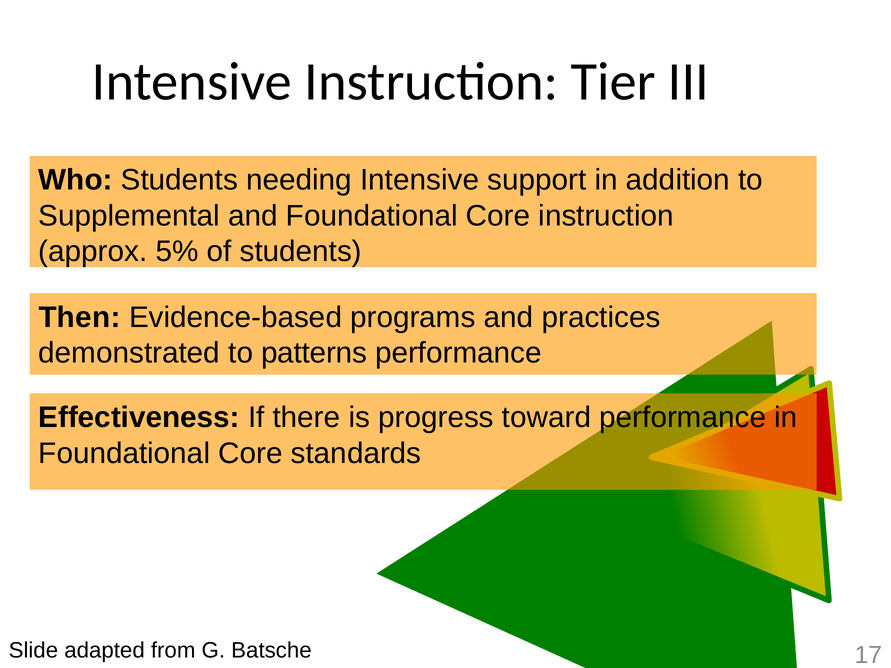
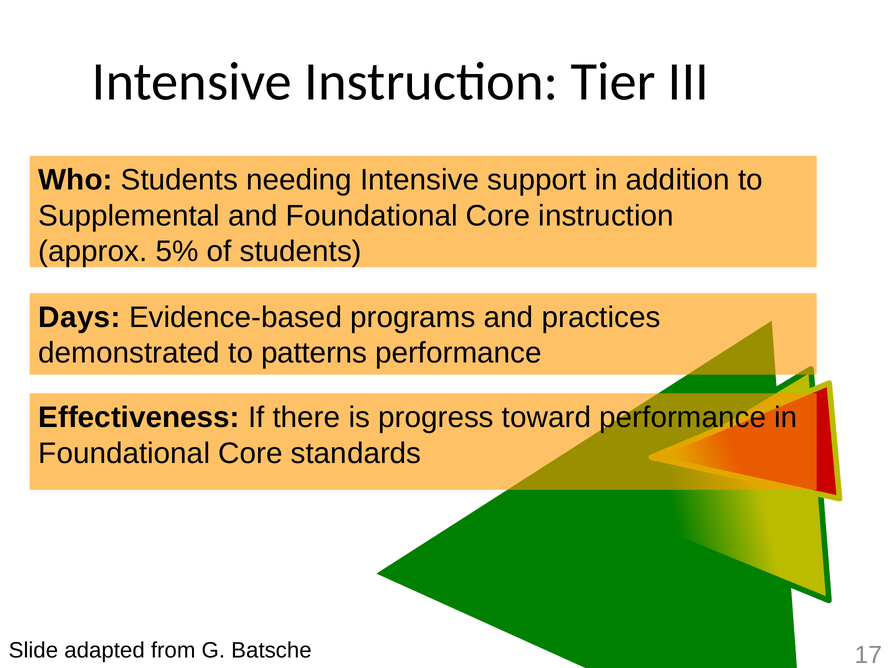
Then: Then -> Days (80, 318)
